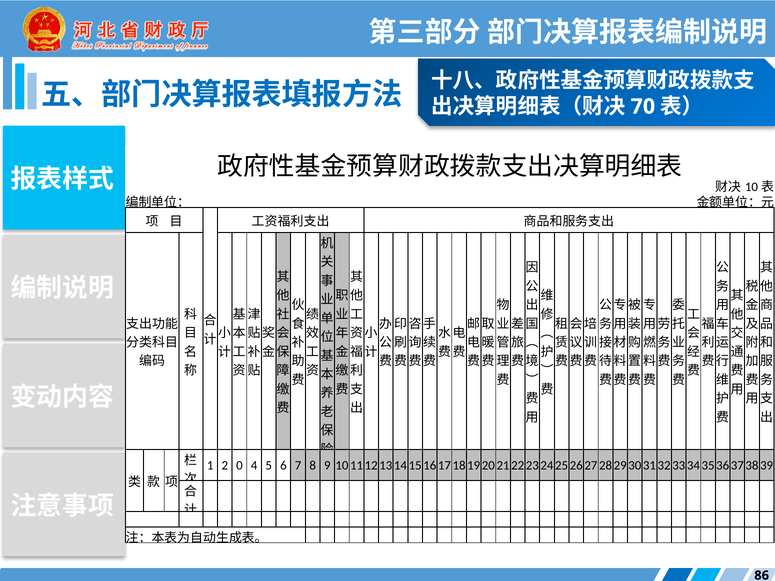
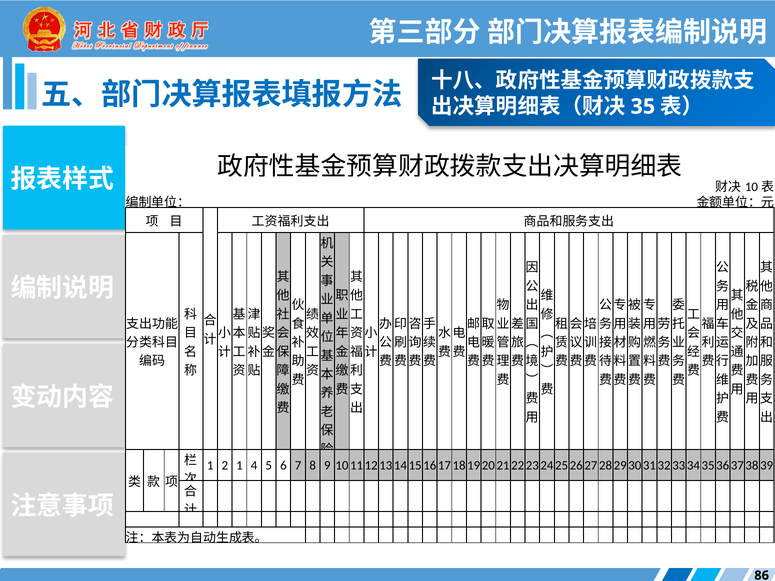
70: 70 -> 35 (643, 107)
2 0: 0 -> 1 (239, 465)
